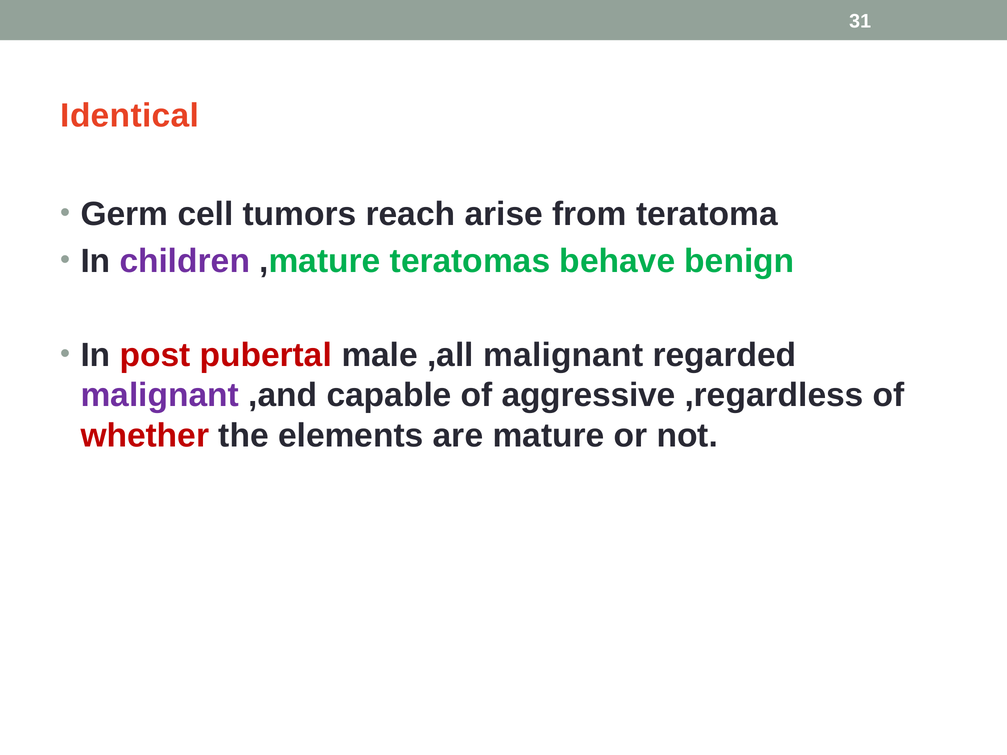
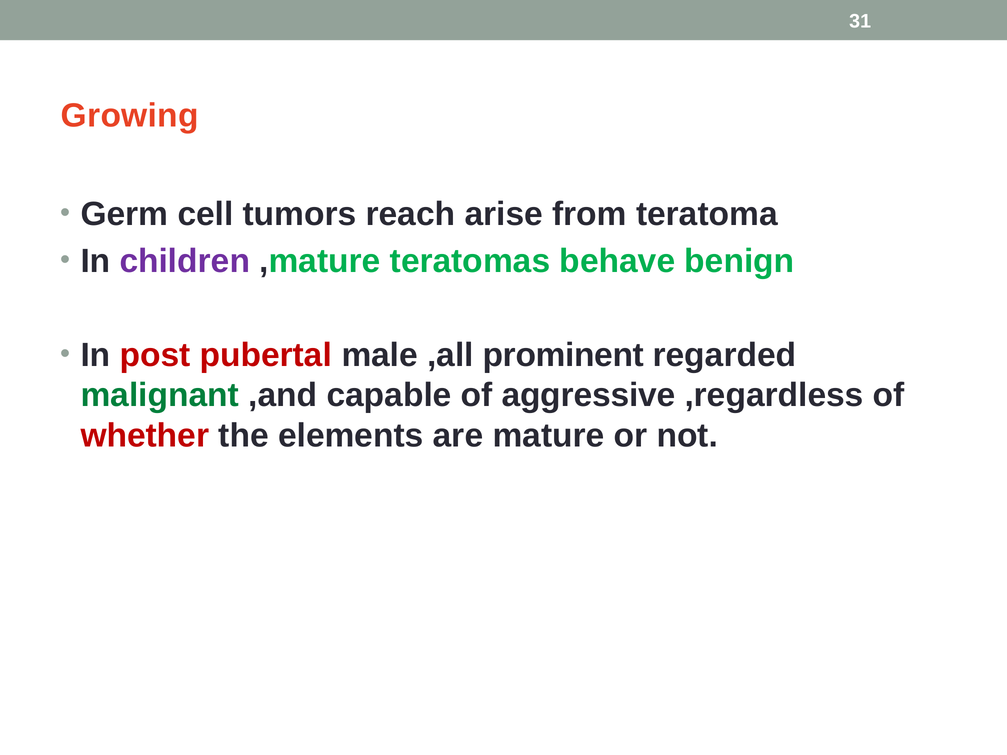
Identical: Identical -> Growing (130, 116)
,all malignant: malignant -> prominent (563, 355)
malignant colour: purple -> green (160, 395)
